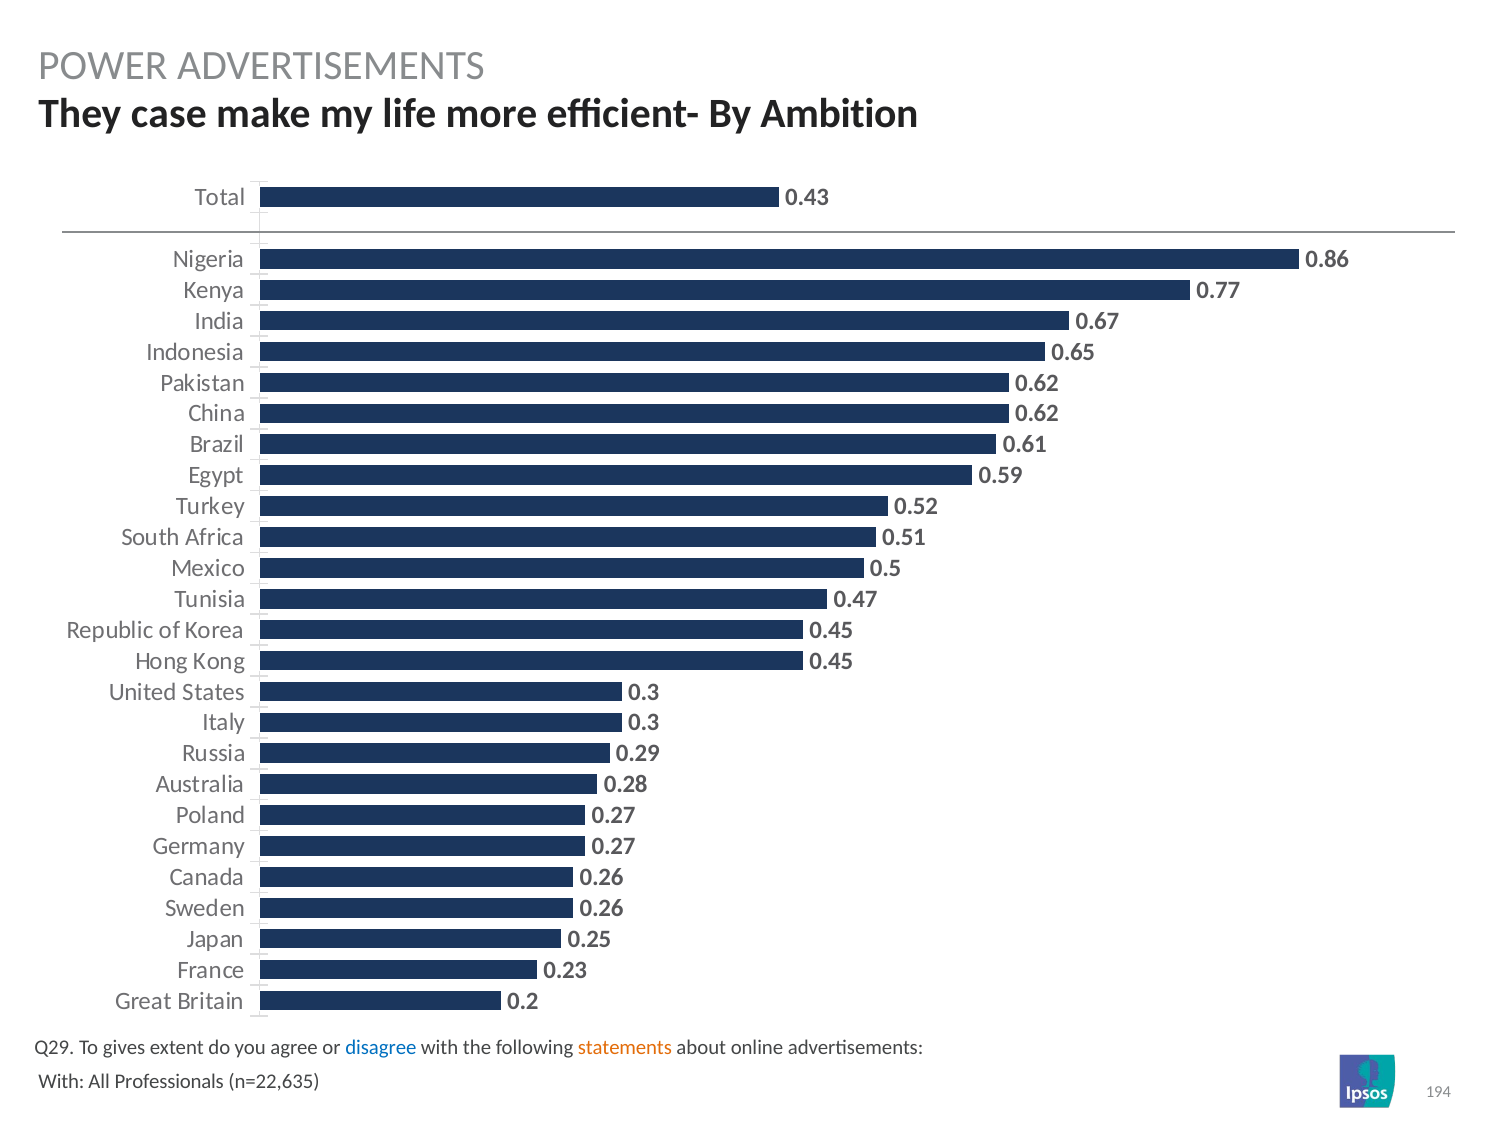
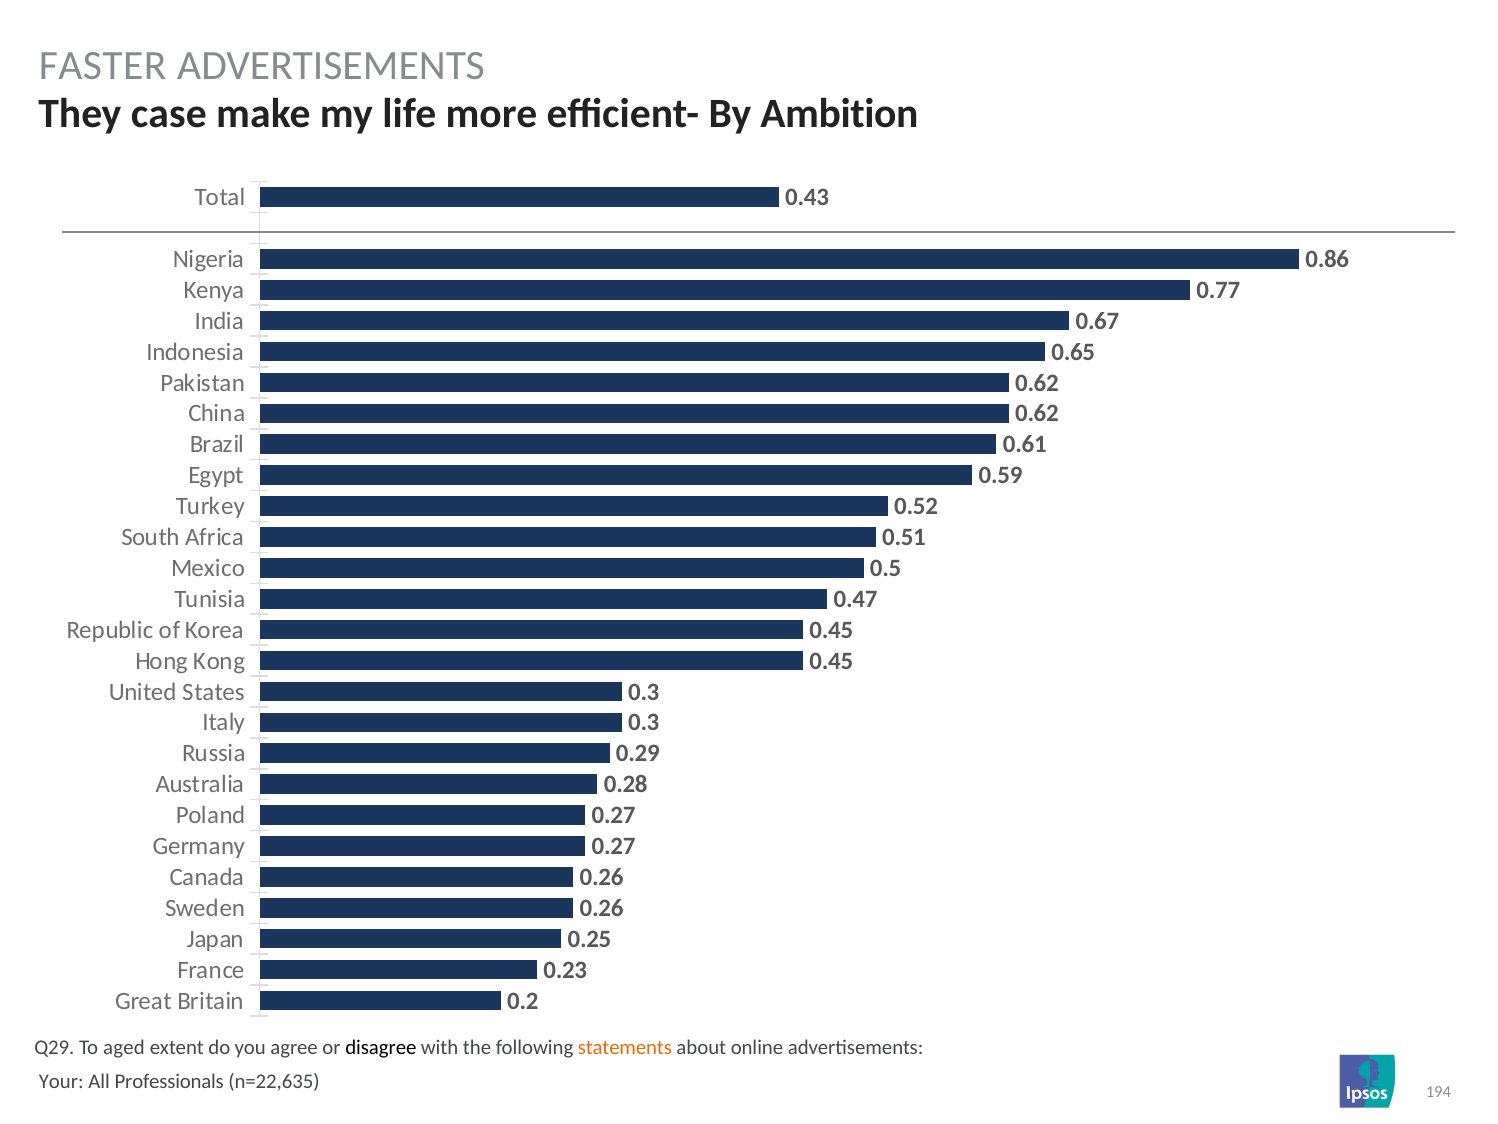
POWER: POWER -> FASTER (103, 65)
gives: gives -> aged (124, 1047)
disagree colour: blue -> black (381, 1047)
With: With -> Your (61, 1081)
